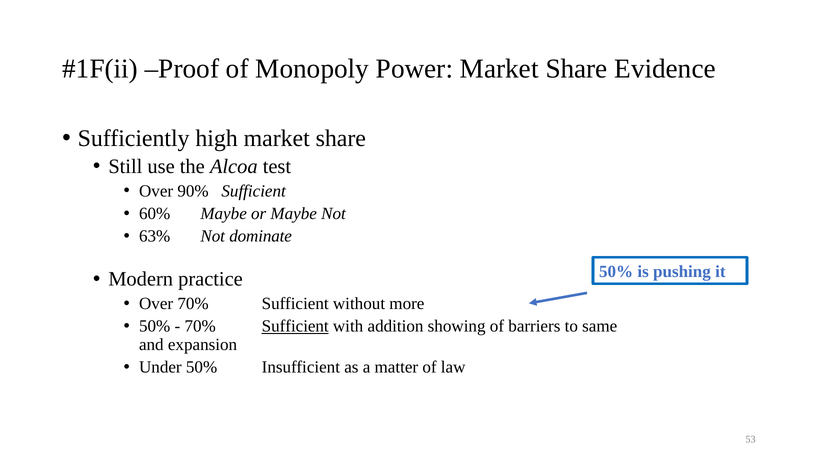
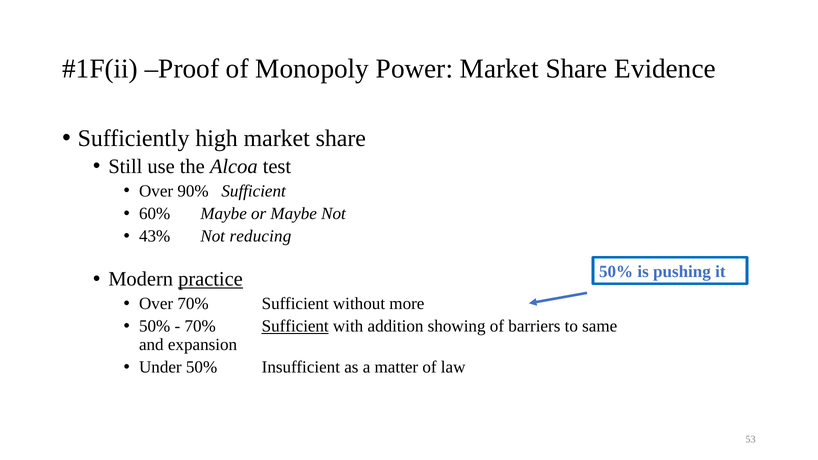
63%: 63% -> 43% (155, 236)
dominate: dominate -> reducing (260, 236)
practice underline: none -> present (210, 279)
